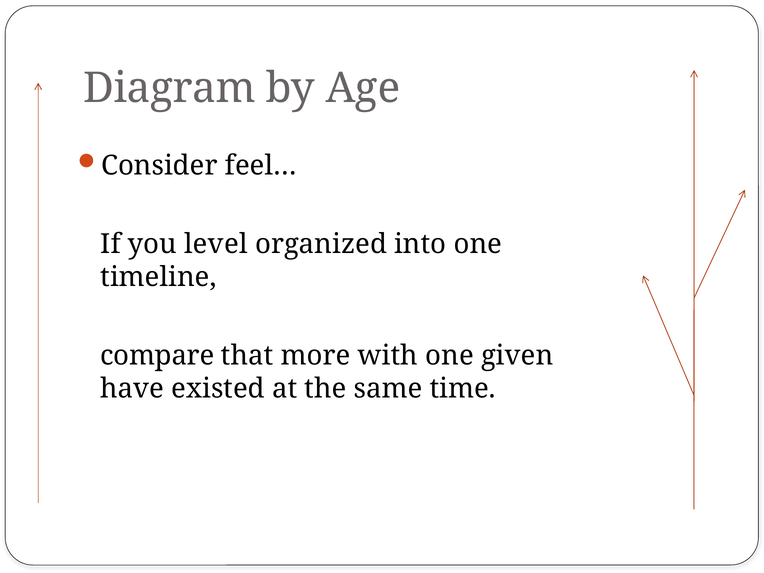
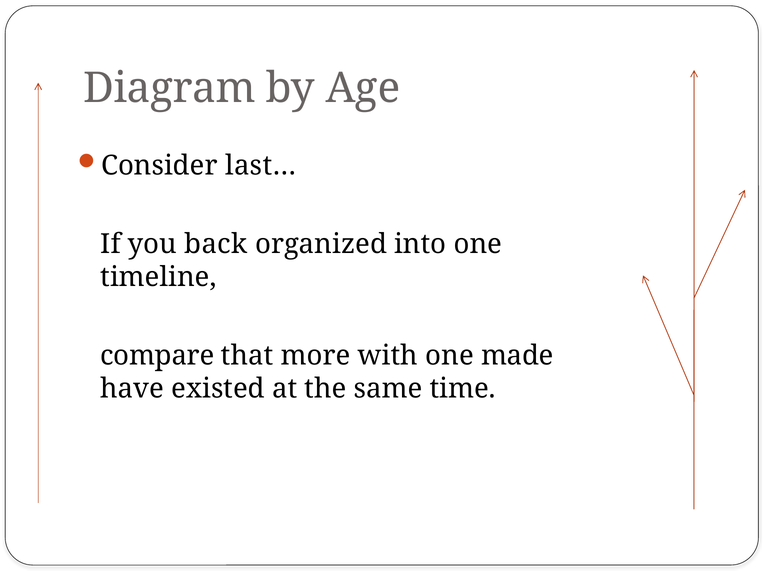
feel…: feel… -> last… (261, 166)
level: level -> back (216, 244)
given: given -> made (517, 355)
